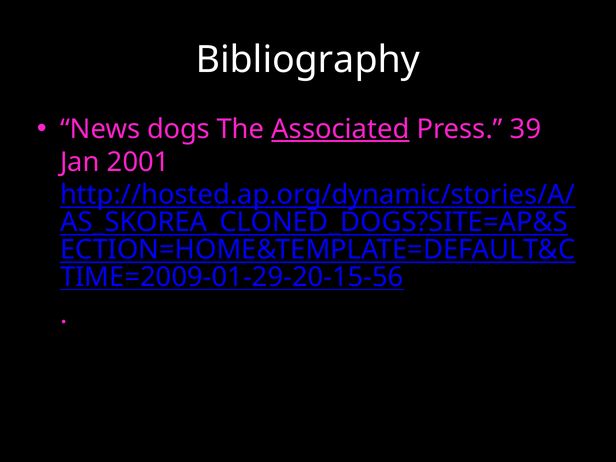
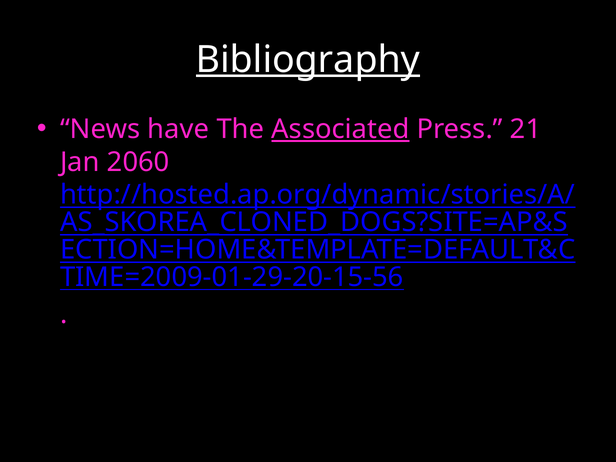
Bibliography underline: none -> present (308, 60)
dogs: dogs -> have (178, 129)
39: 39 -> 21 (526, 129)
2001: 2001 -> 2060 (138, 162)
